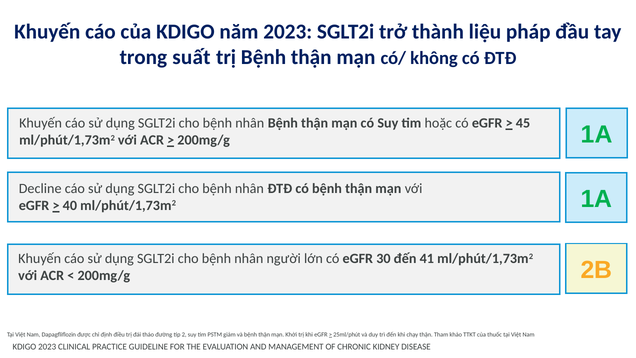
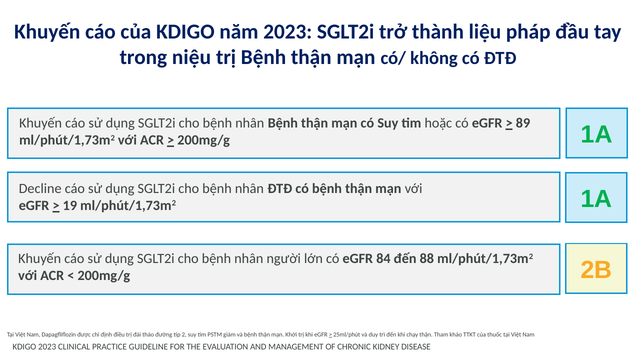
suất: suất -> niệu (191, 57)
45: 45 -> 89 (523, 123)
40: 40 -> 19 (70, 205)
30: 30 -> 84 (383, 258)
41: 41 -> 88 (427, 258)
